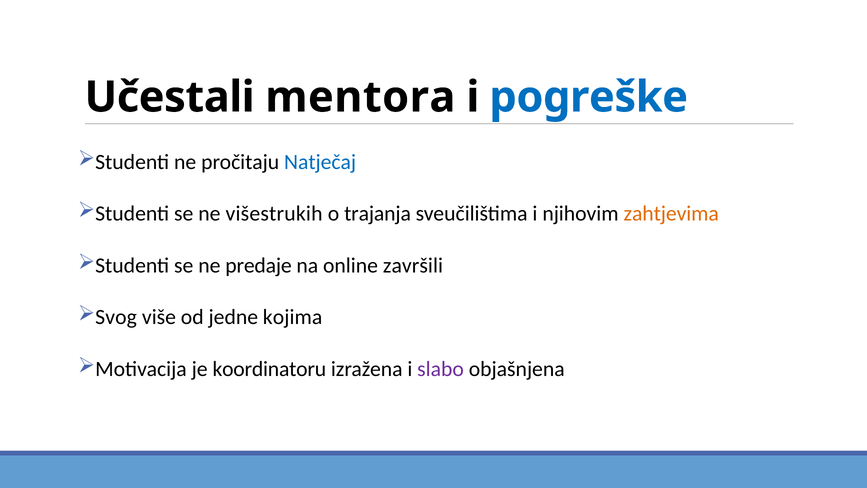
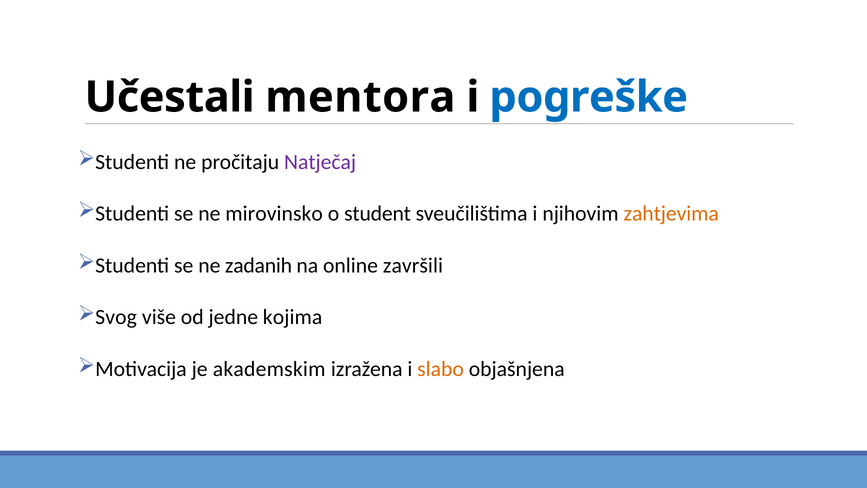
Natječaj colour: blue -> purple (320, 162)
višestrukih: višestrukih -> mirovinsko (274, 214)
trajanja: trajanja -> student (378, 214)
predaje: predaje -> zadanih (259, 265)
koordinatoru: koordinatoru -> akademskim (269, 369)
slabo colour: purple -> orange (441, 369)
